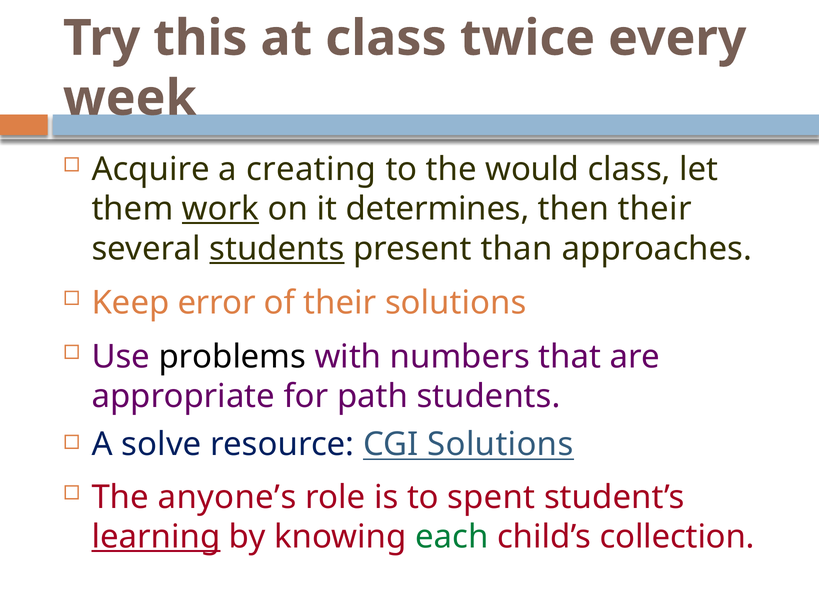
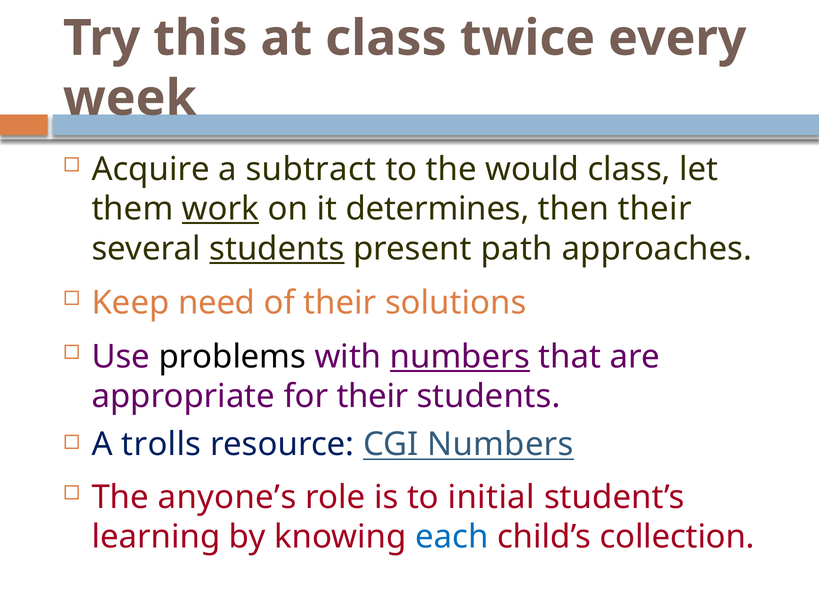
creating: creating -> subtract (311, 169)
than: than -> path (517, 249)
error: error -> need (217, 303)
numbers underline: none -> present (460, 357)
for path: path -> their (373, 397)
solve: solve -> trolls (161, 444)
CGI Solutions: Solutions -> Numbers (500, 444)
spent: spent -> initial (491, 497)
learning underline: present -> none (156, 537)
each colour: green -> blue (452, 537)
